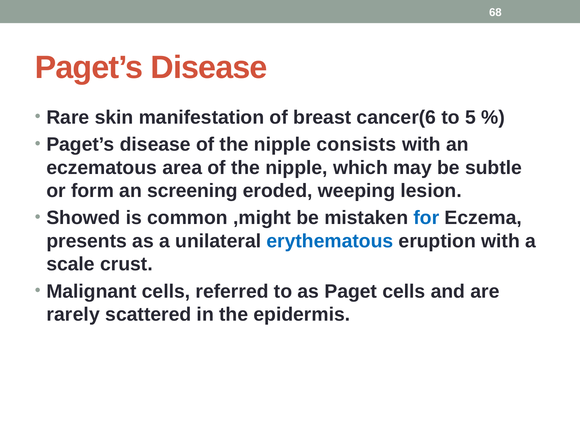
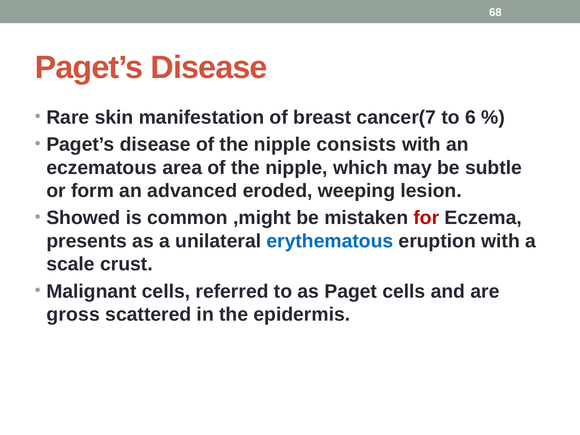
cancer(6: cancer(6 -> cancer(7 (396, 117)
5: 5 -> 6 (470, 117)
screening: screening -> advanced (192, 191)
for colour: blue -> red (426, 218)
rarely: rarely -> gross (73, 315)
